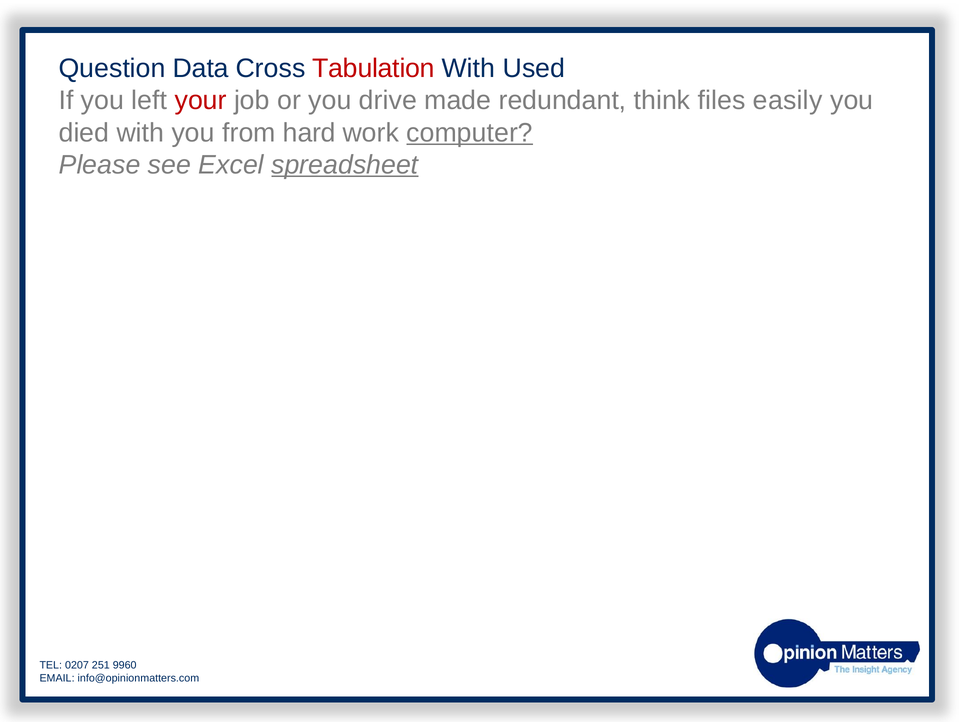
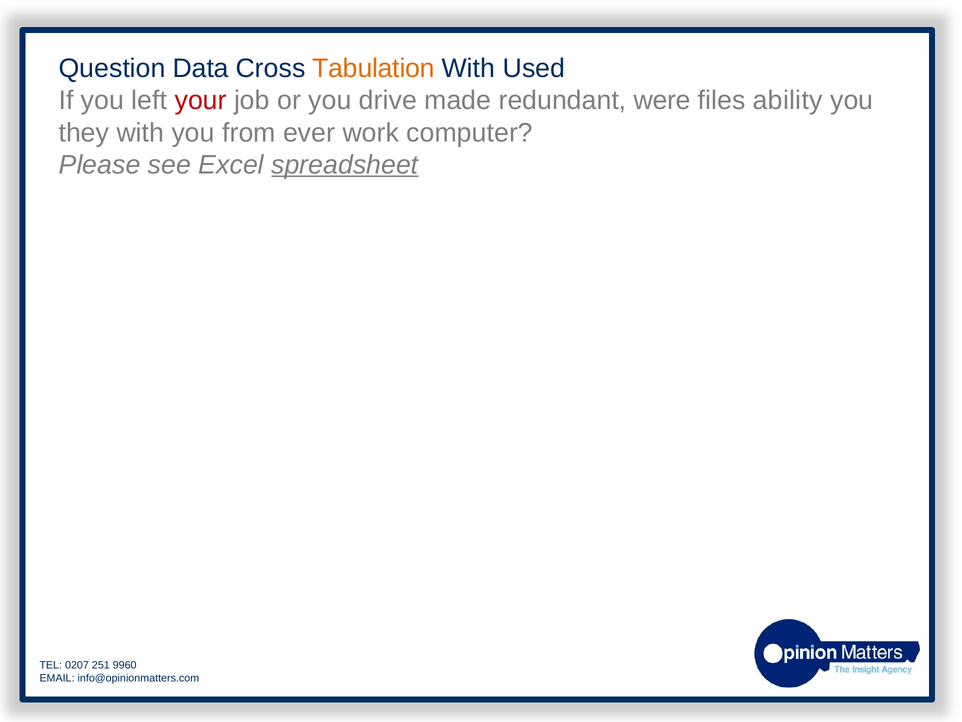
Tabulation colour: red -> orange (373, 68)
think: think -> were (662, 101)
easily: easily -> ability (788, 101)
died: died -> they (84, 133)
hard: hard -> ever (309, 133)
computer underline: present -> none (470, 133)
